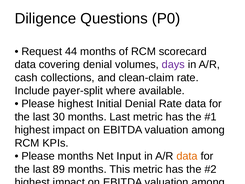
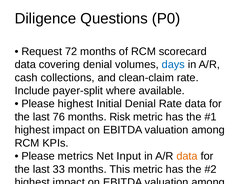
44: 44 -> 72 (71, 51)
days colour: purple -> blue (173, 64)
30: 30 -> 76 (59, 117)
months Last: Last -> Risk (120, 117)
Please months: months -> metrics (76, 156)
89: 89 -> 33 (59, 169)
